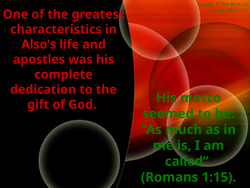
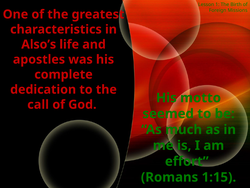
gift: gift -> call (38, 104)
called: called -> effort (187, 161)
